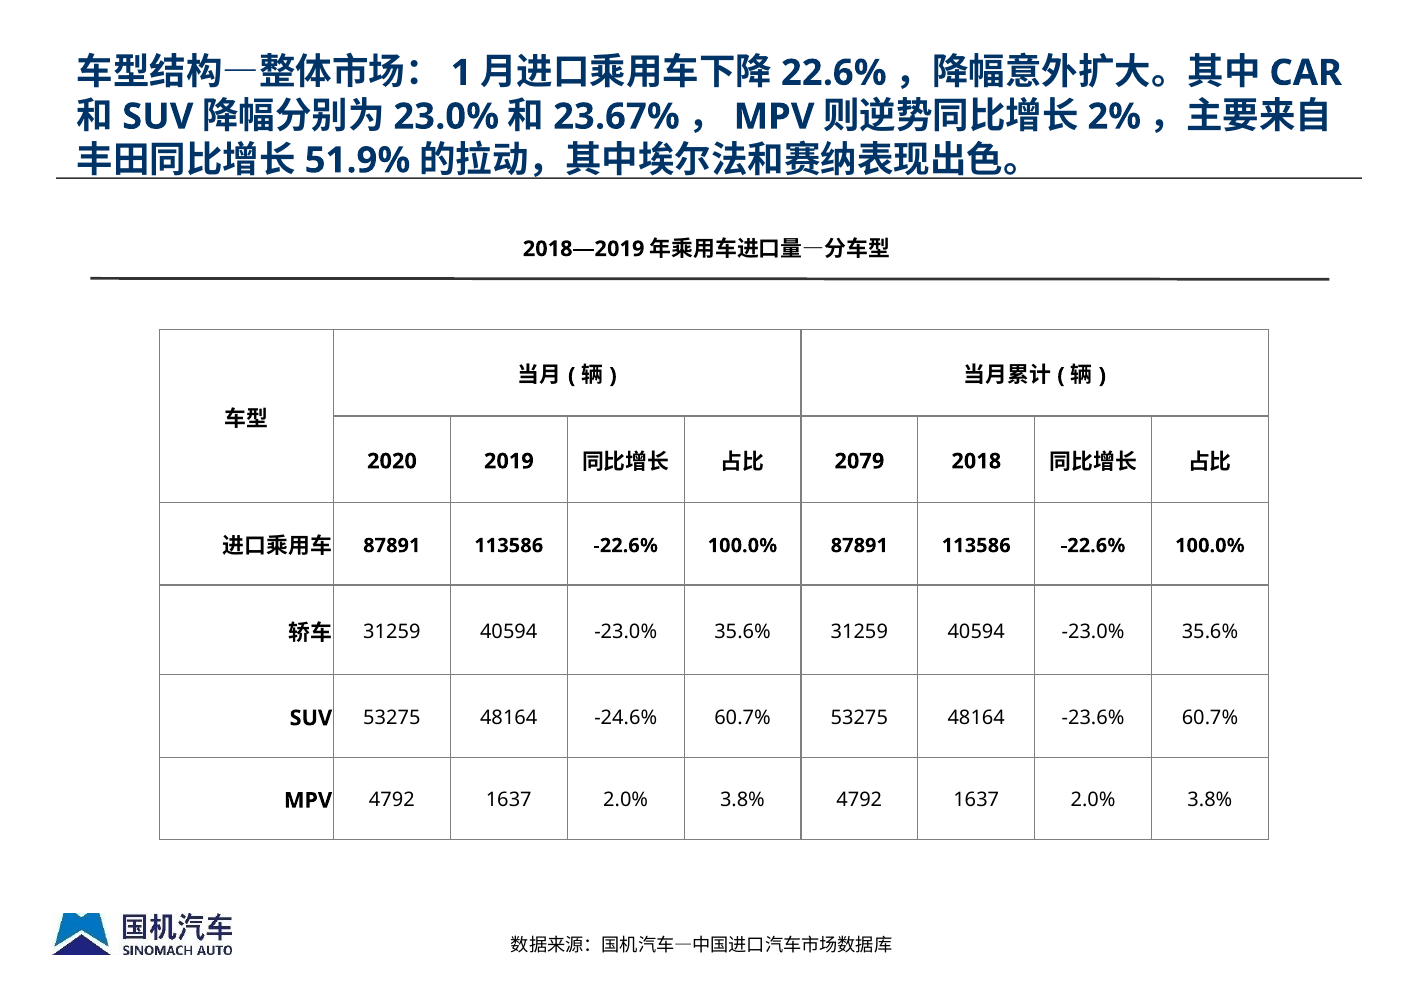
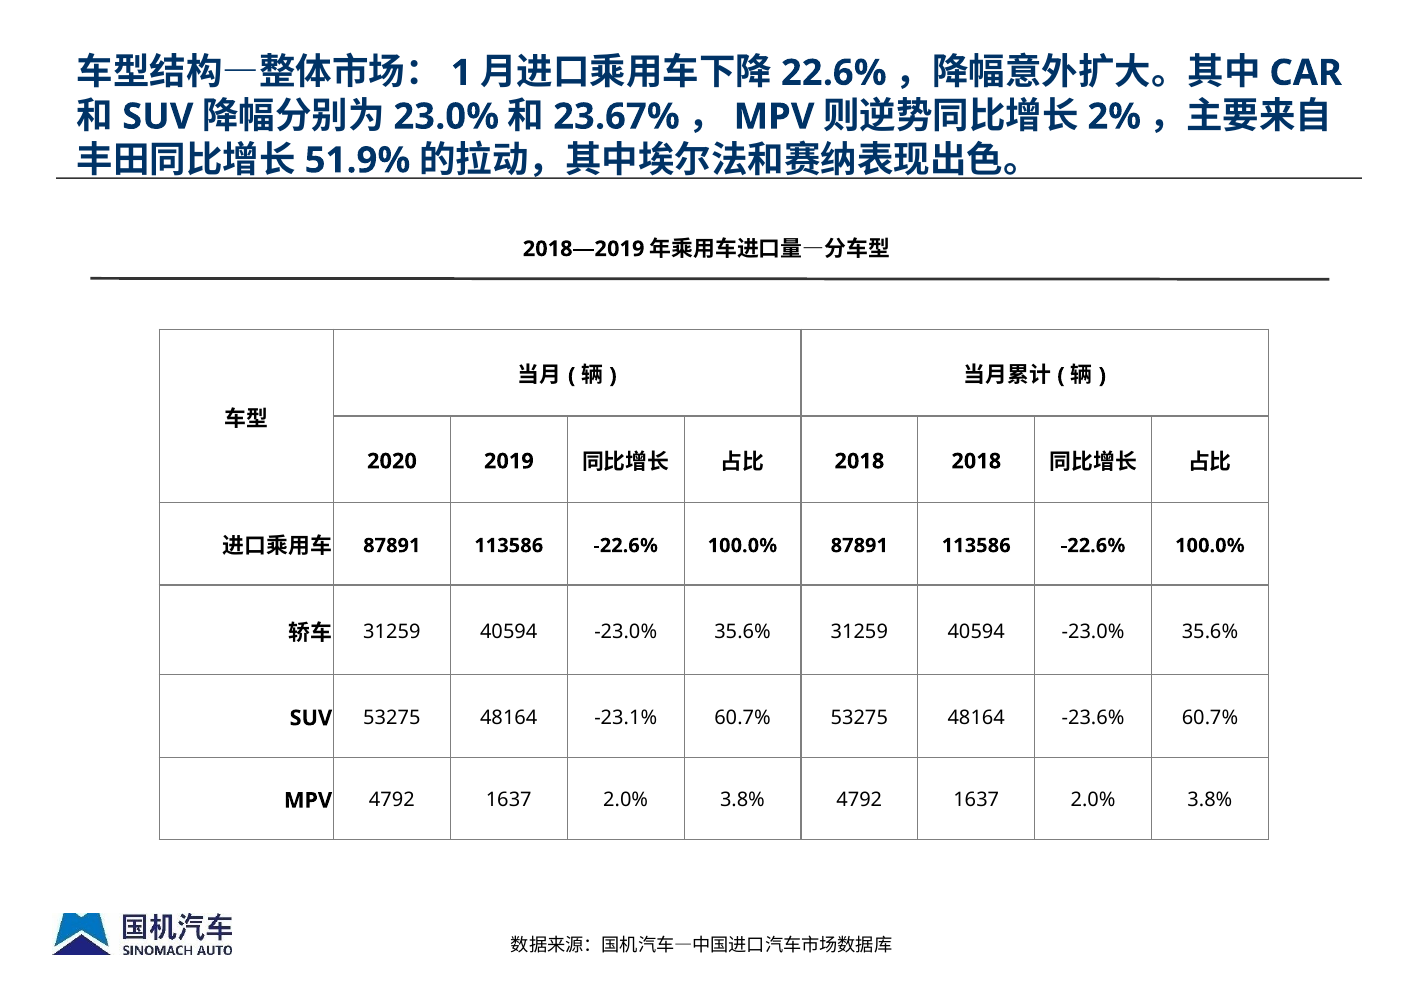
2079: 2079 -> 2018 (859, 461)
-24.6%: -24.6% -> -23.1% (626, 718)
